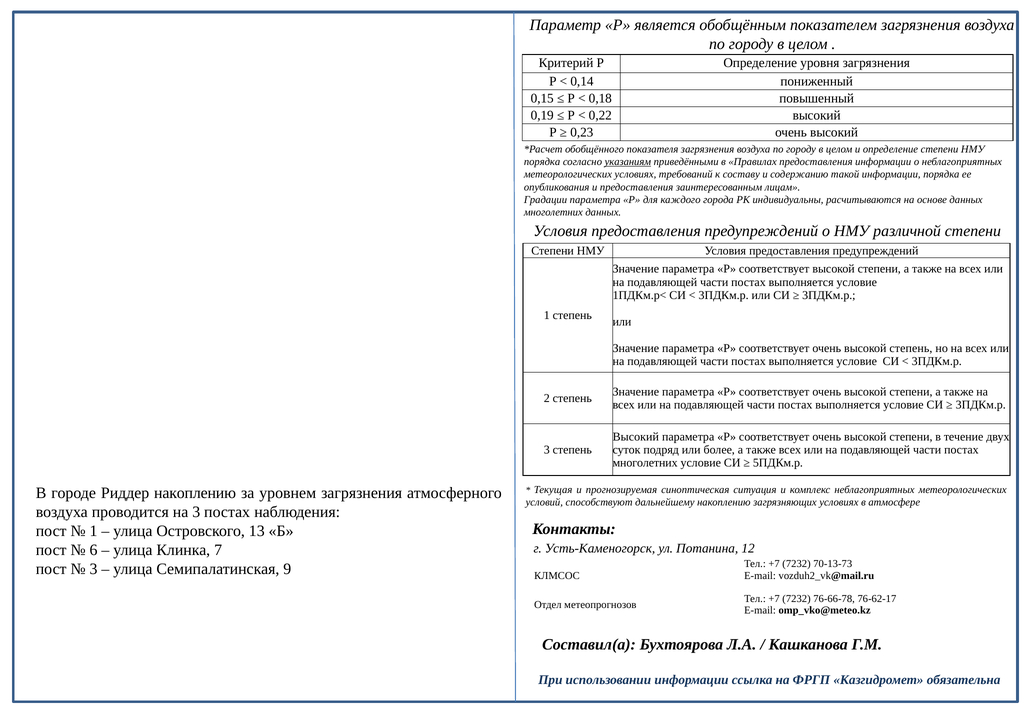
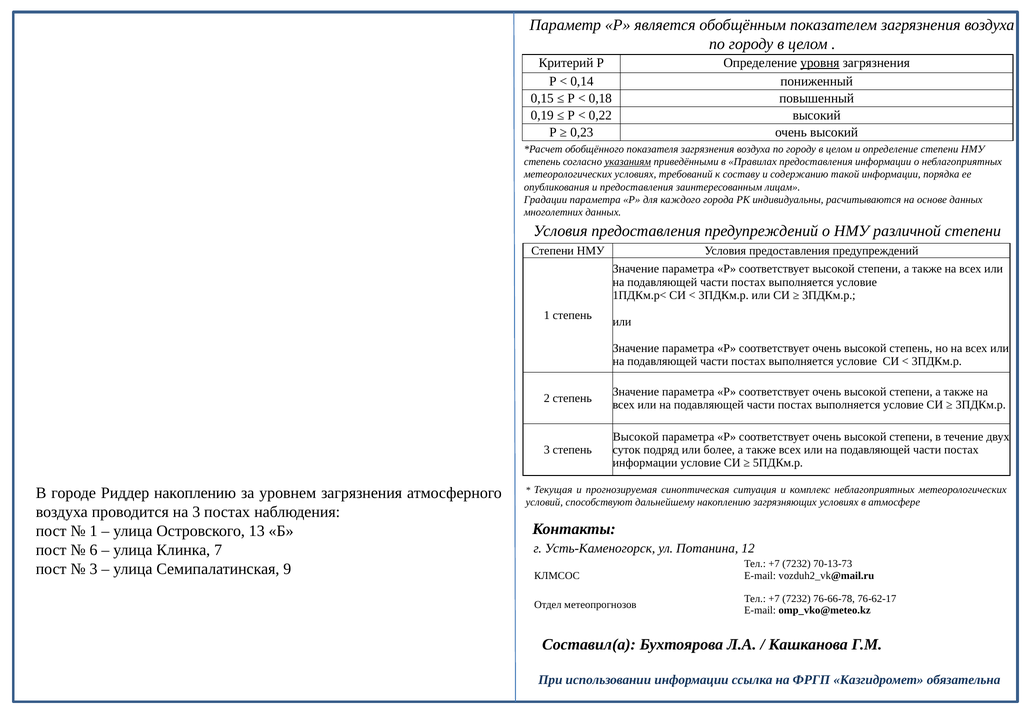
уровня underline: none -> present (820, 63)
порядка: порядка -> степень (542, 162)
Высокий: Высокий -> Высокой (636, 437)
многолетних: многолетних -> информации (645, 463)
